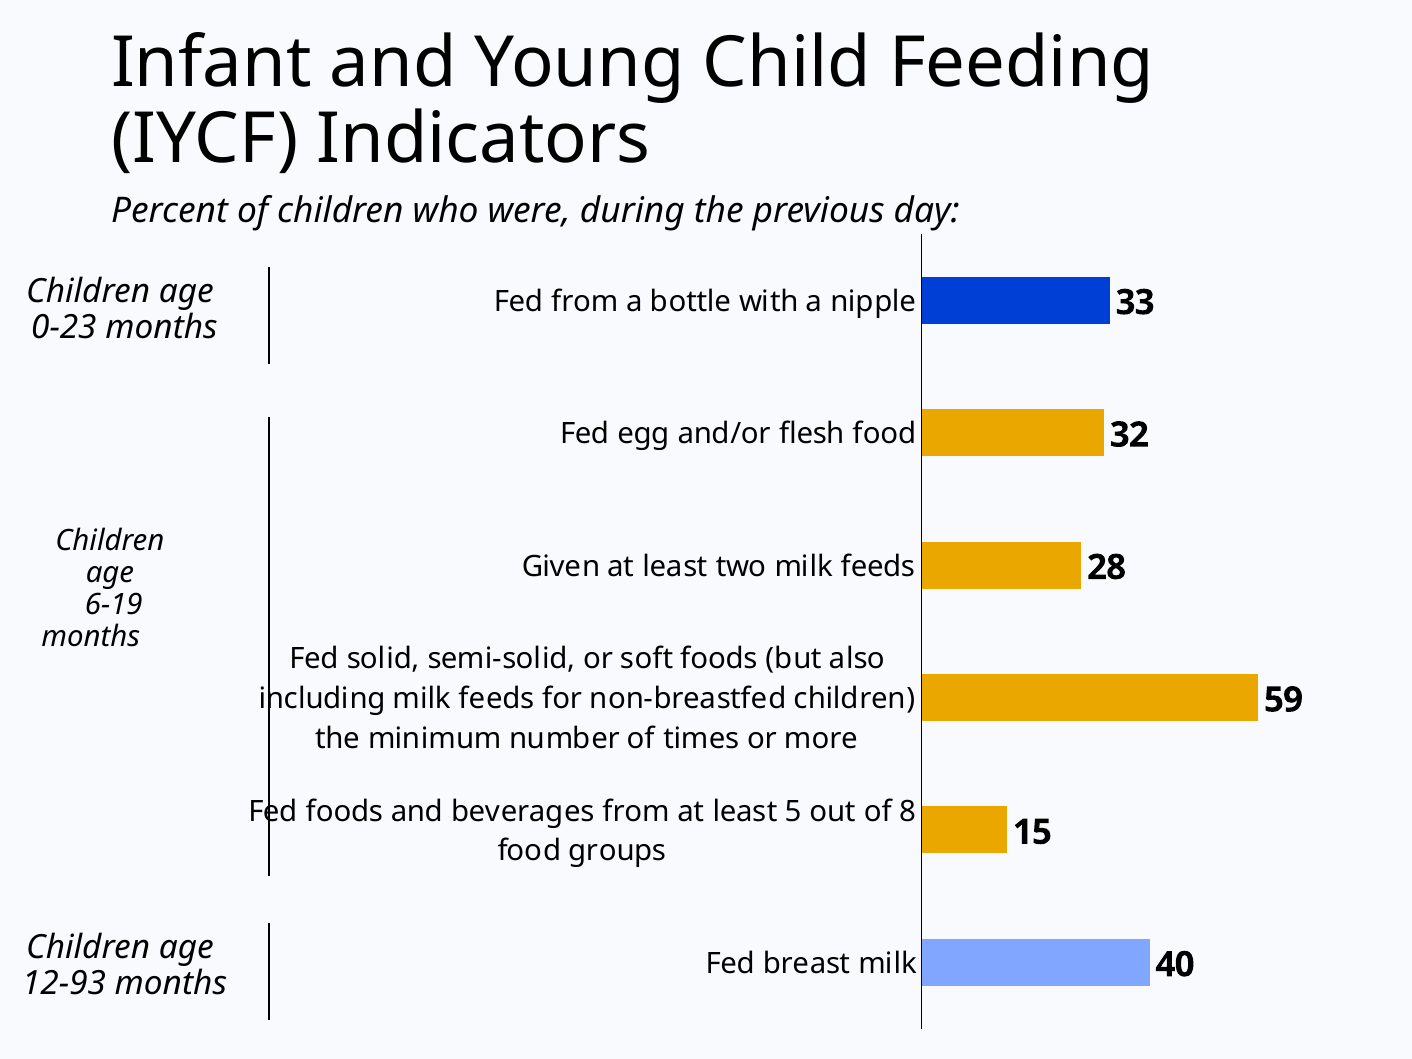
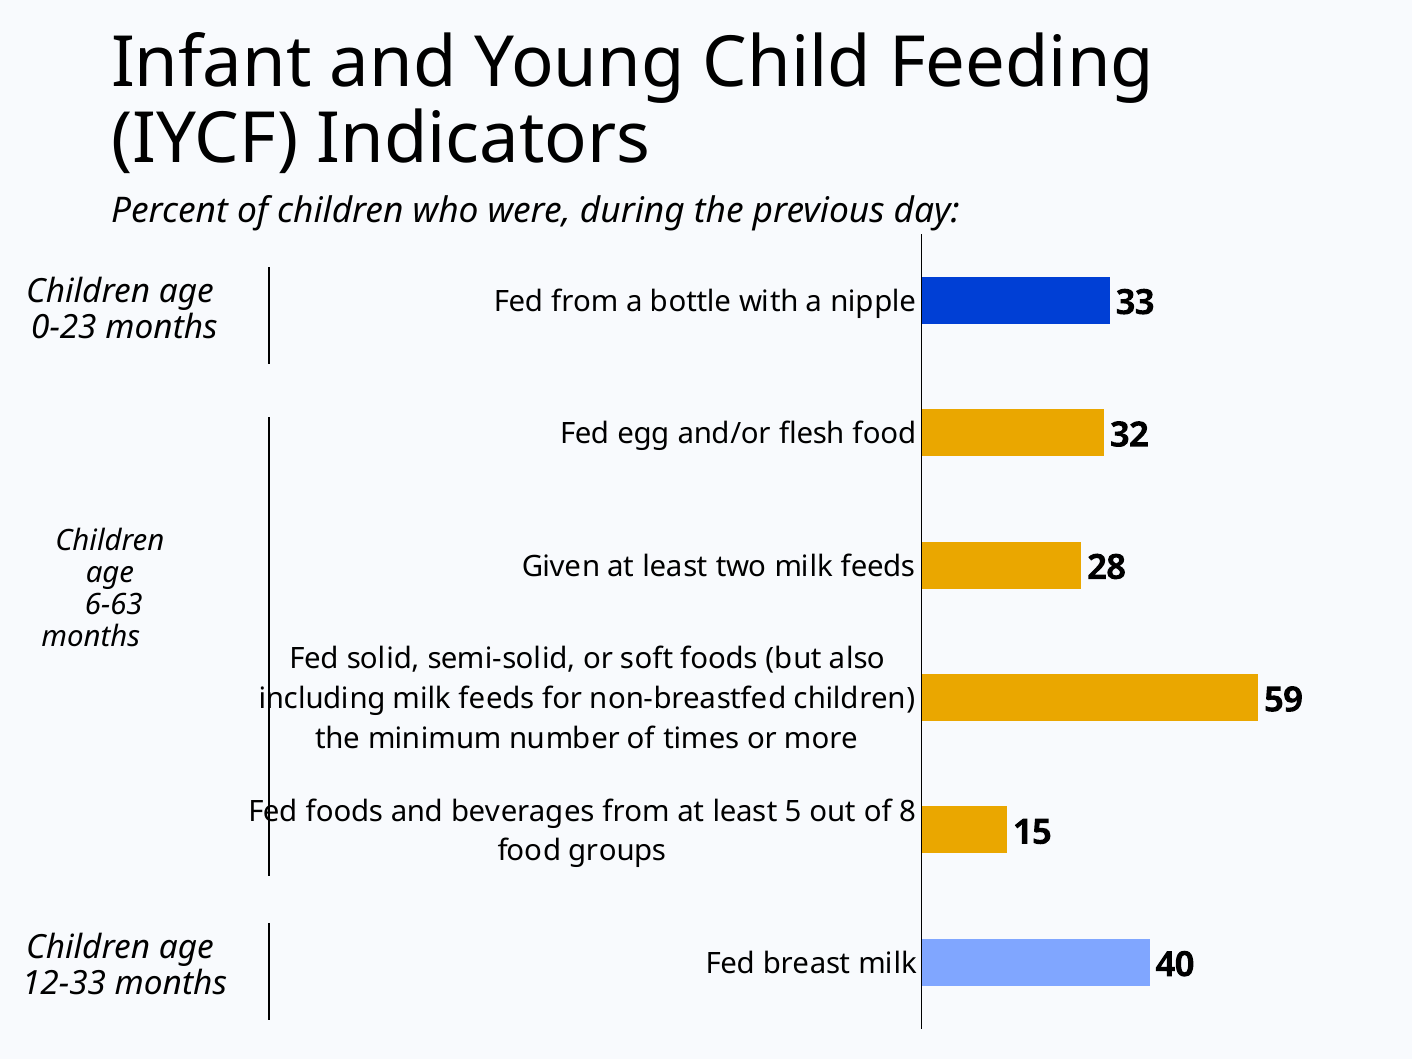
6-19: 6-19 -> 6-63 (114, 605)
12-93: 12-93 -> 12-33 (64, 984)
